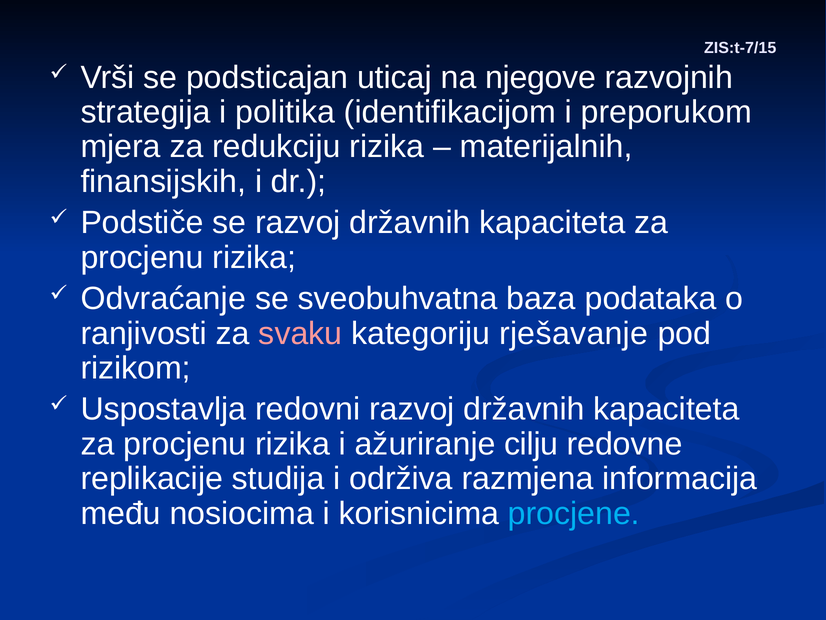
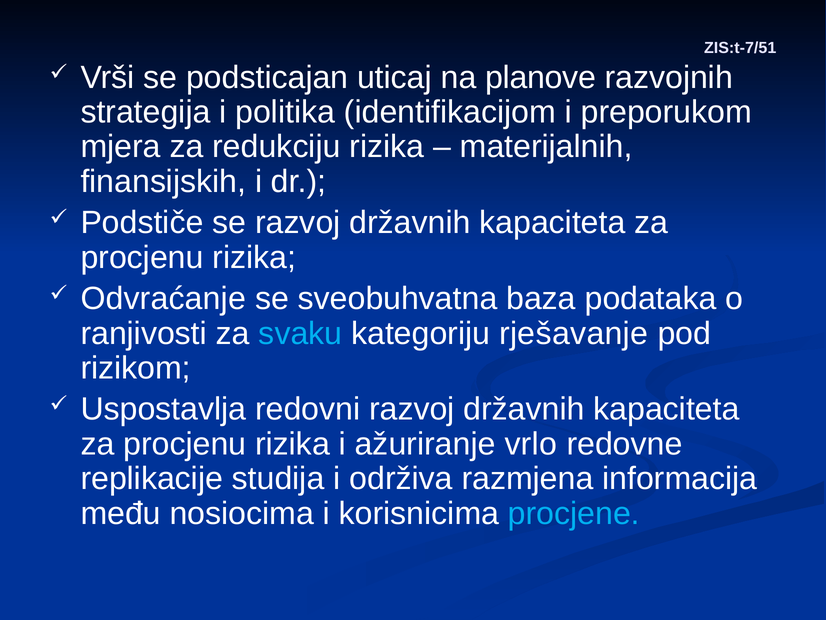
ZIS:t-7/15: ZIS:t-7/15 -> ZIS:t-7/51 (740, 48)
njegove: njegove -> planove (541, 77)
svaku colour: pink -> light blue (300, 333)
cilju: cilju -> vrlo (531, 444)
